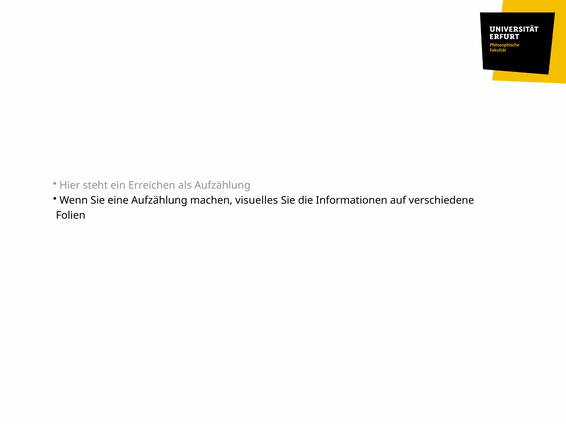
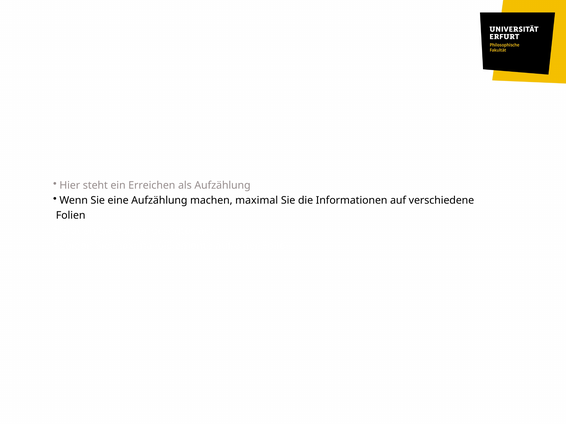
machen visuelles: visuelles -> maximal (257, 201)
